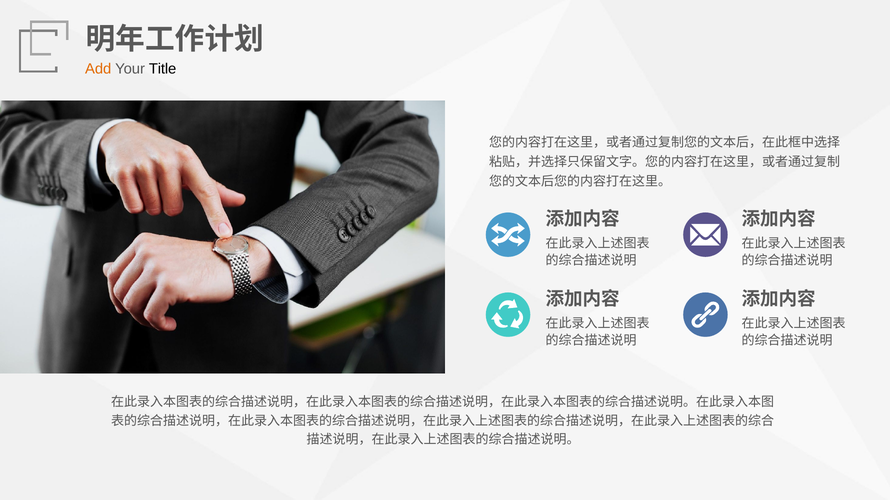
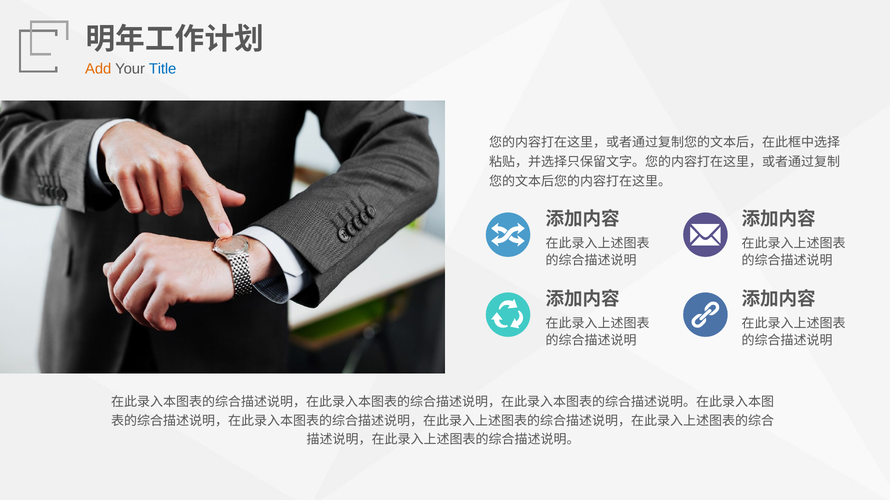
Title colour: black -> blue (163, 69)
